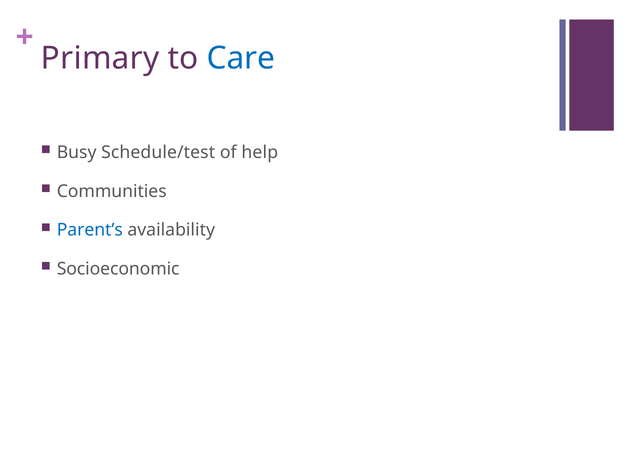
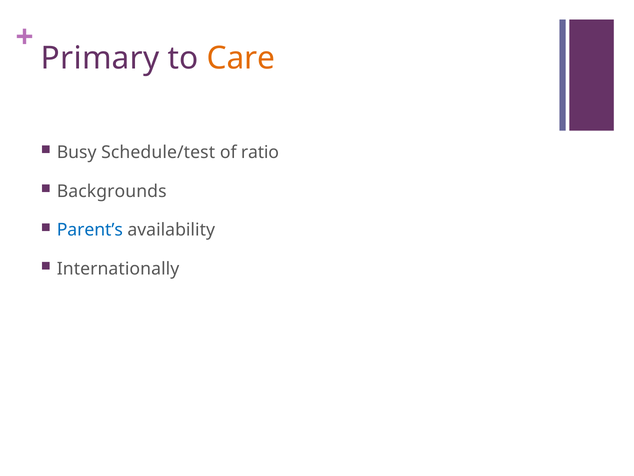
Care colour: blue -> orange (241, 58)
help: help -> ratio (260, 152)
Communities: Communities -> Backgrounds (112, 191)
Socioeconomic: Socioeconomic -> Internationally (118, 269)
